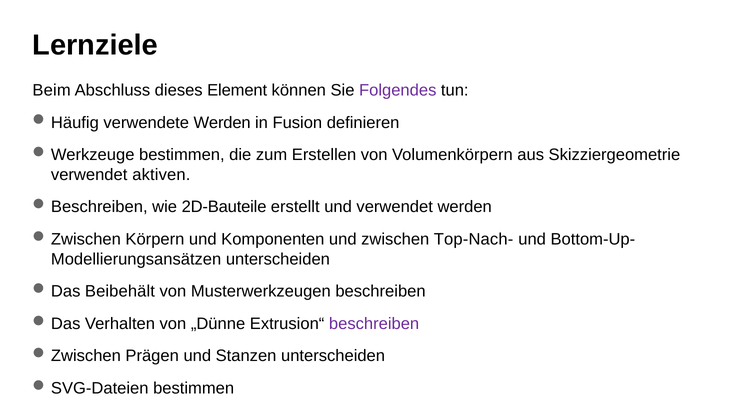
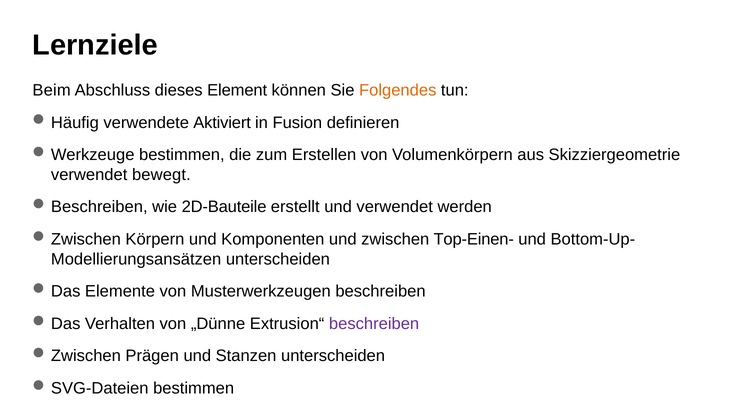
Folgendes colour: purple -> orange (398, 90)
verwendete Werden: Werden -> Aktiviert (222, 123)
aktiven: aktiven -> bewegt (161, 175)
Top-Nach-: Top-Nach- -> Top-Einen- (474, 239)
Beibehält: Beibehält -> Elemente (120, 291)
